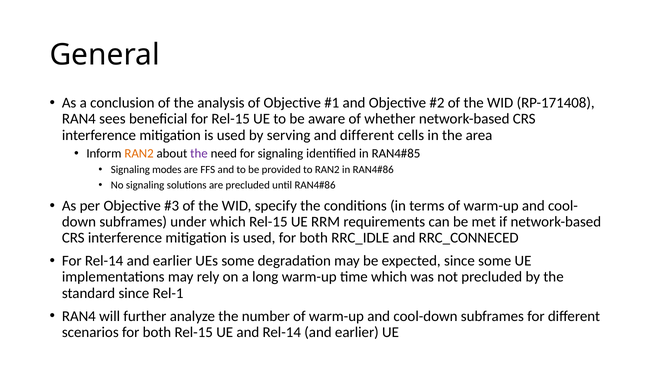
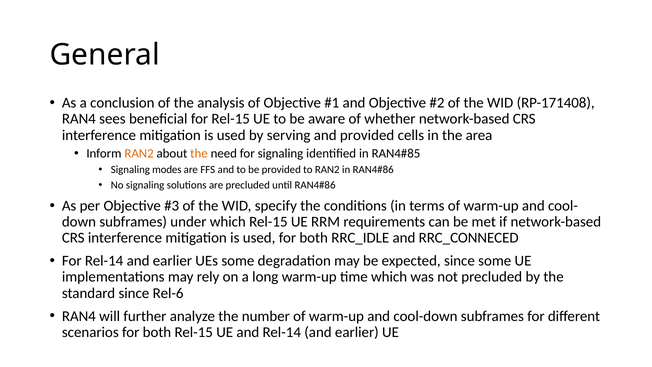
and different: different -> provided (367, 135)
the colour: purple -> orange (199, 153)
Rel-1: Rel-1 -> Rel-6 (168, 293)
